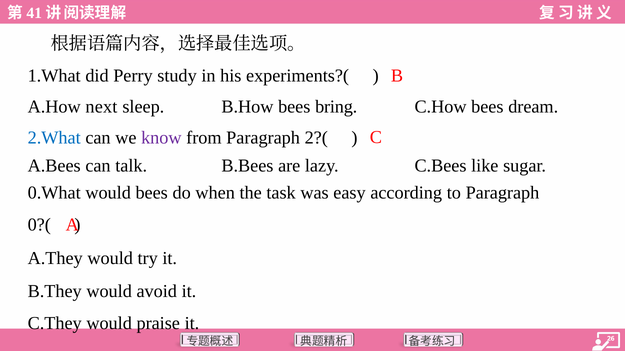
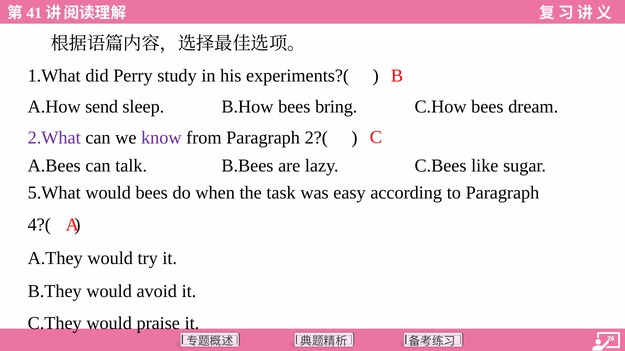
next: next -> send (102, 107)
2.What colour: blue -> purple (54, 138)
0.What: 0.What -> 5.What (54, 193)
0?(: 0?( -> 4?( (39, 225)
